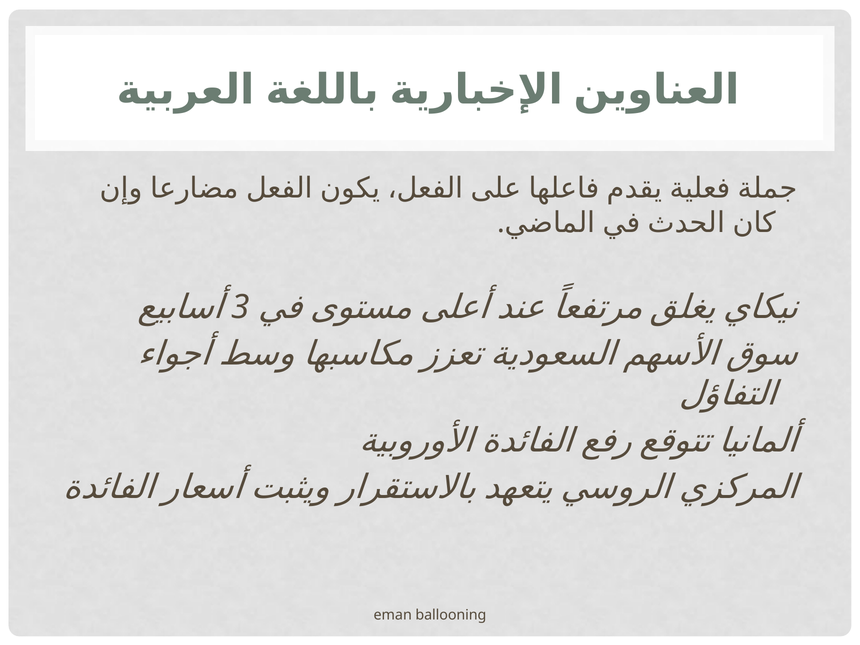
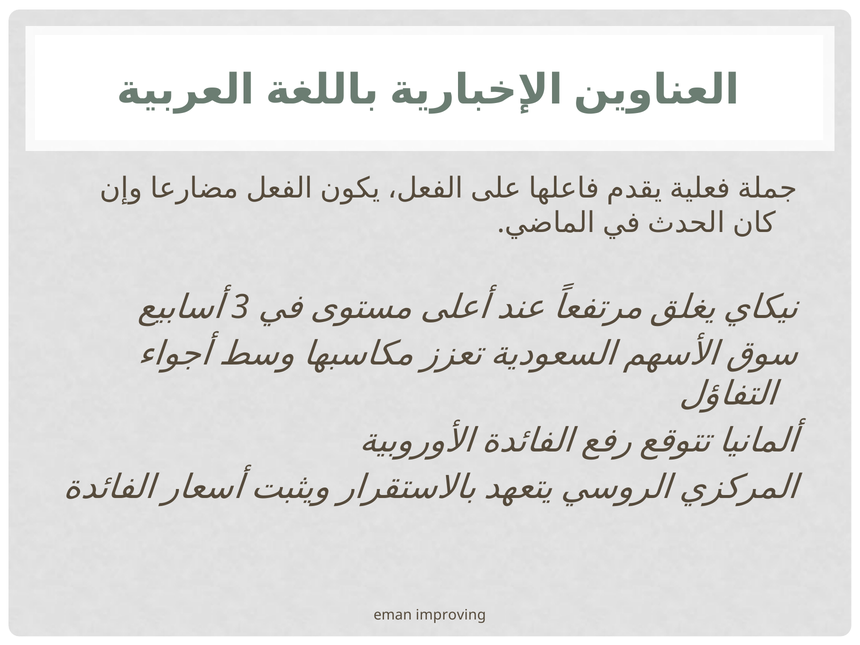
ballooning: ballooning -> improving (451, 615)
